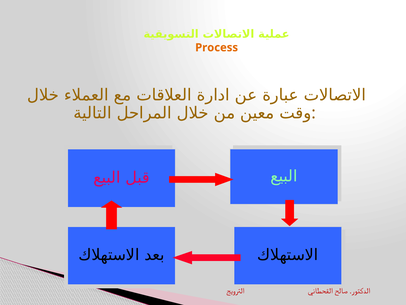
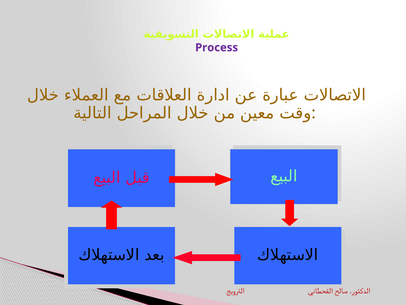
Process colour: orange -> purple (217, 47)
